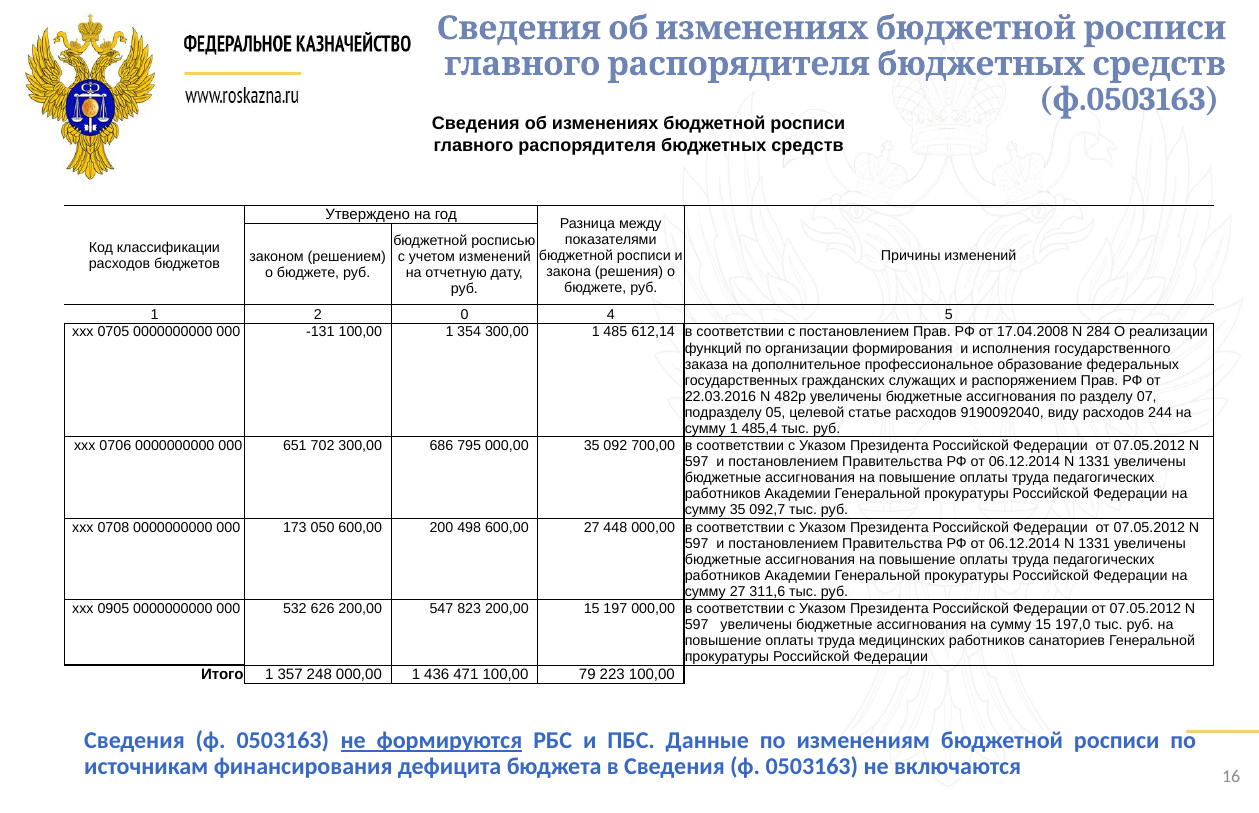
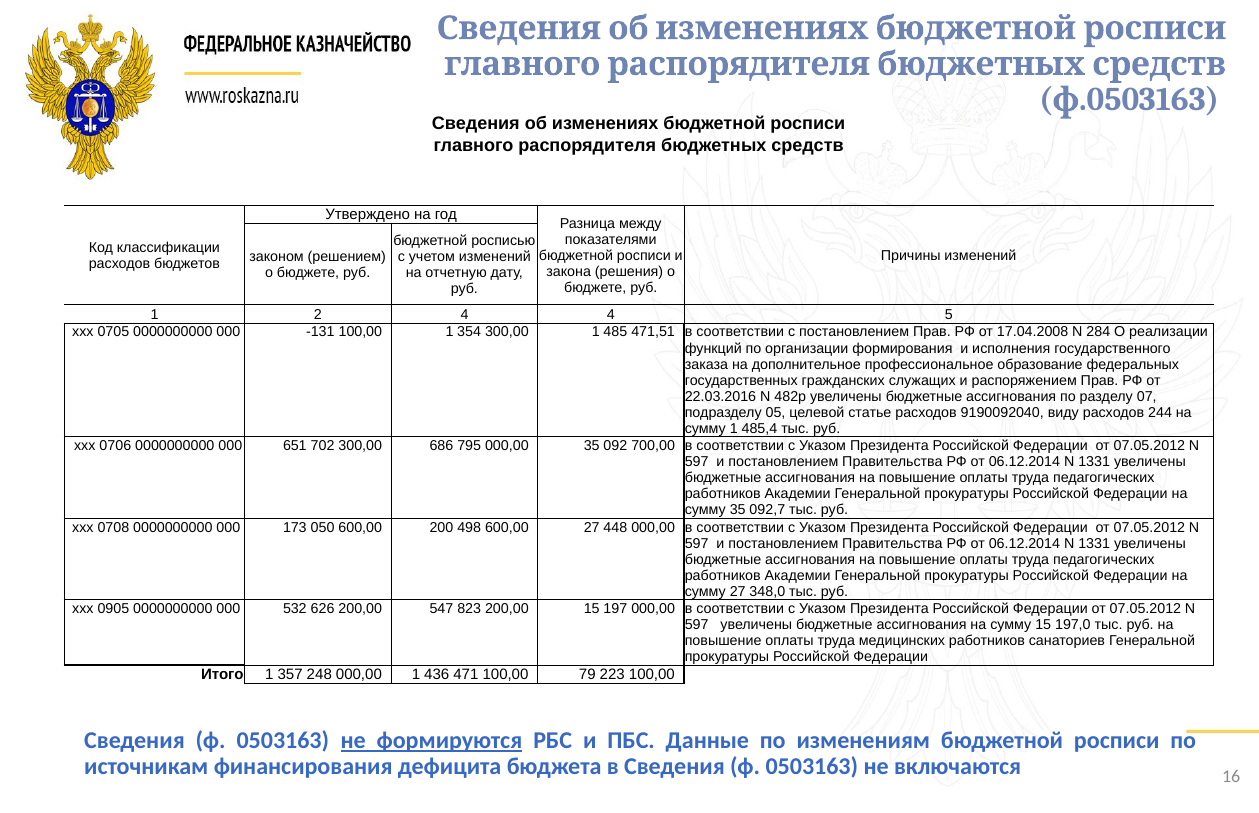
2 0: 0 -> 4 (464, 315)
612,14: 612,14 -> 471,51 (653, 332)
311,6: 311,6 -> 348,0 (767, 592)
